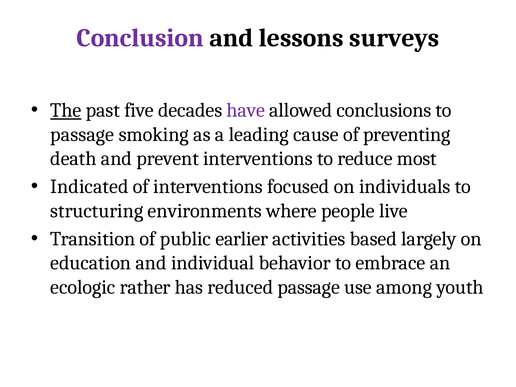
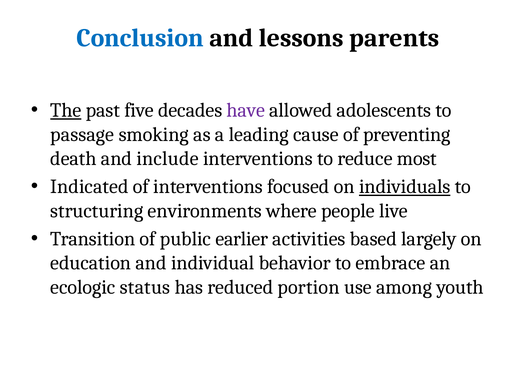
Conclusion colour: purple -> blue (140, 38)
surveys: surveys -> parents (394, 38)
conclusions: conclusions -> adolescents (384, 110)
prevent: prevent -> include (167, 159)
individuals underline: none -> present (405, 187)
rather: rather -> status (145, 287)
reduced passage: passage -> portion (309, 287)
